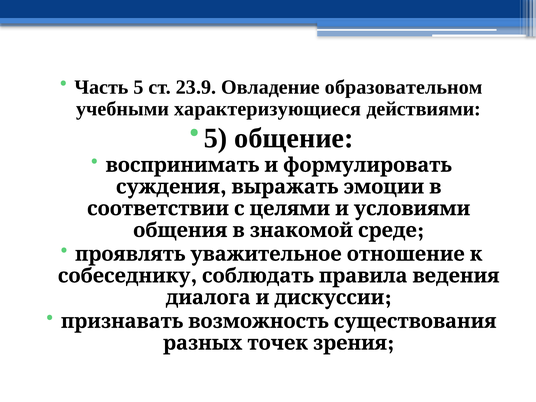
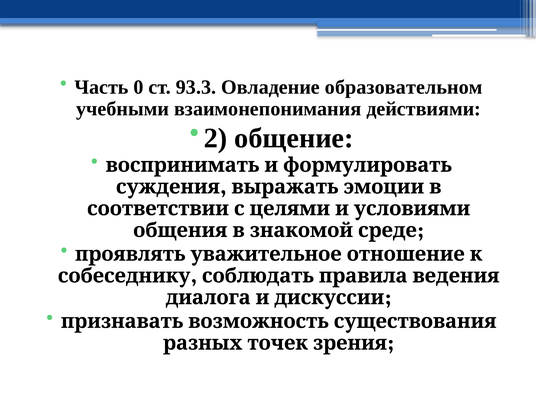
Часть 5: 5 -> 0 (139, 87)
23.9: 23.9 -> 93.3 (196, 87)
характеризующиеся: характеризующиеся -> взаимонепонимания (268, 109)
5: 5 -> 2 (215, 138)
